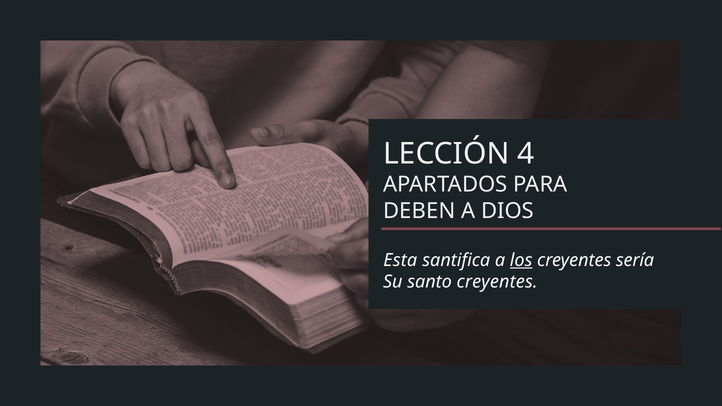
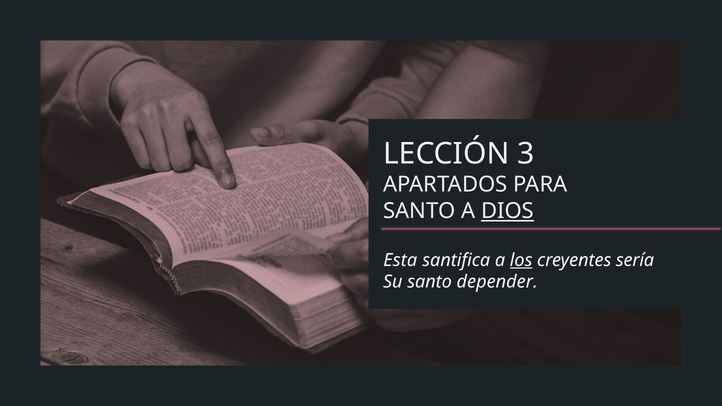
4: 4 -> 3 (526, 154)
DEBEN: DEBEN -> SANTO (419, 211)
DIOS underline: none -> present (508, 211)
santo creyentes: creyentes -> depender (497, 282)
